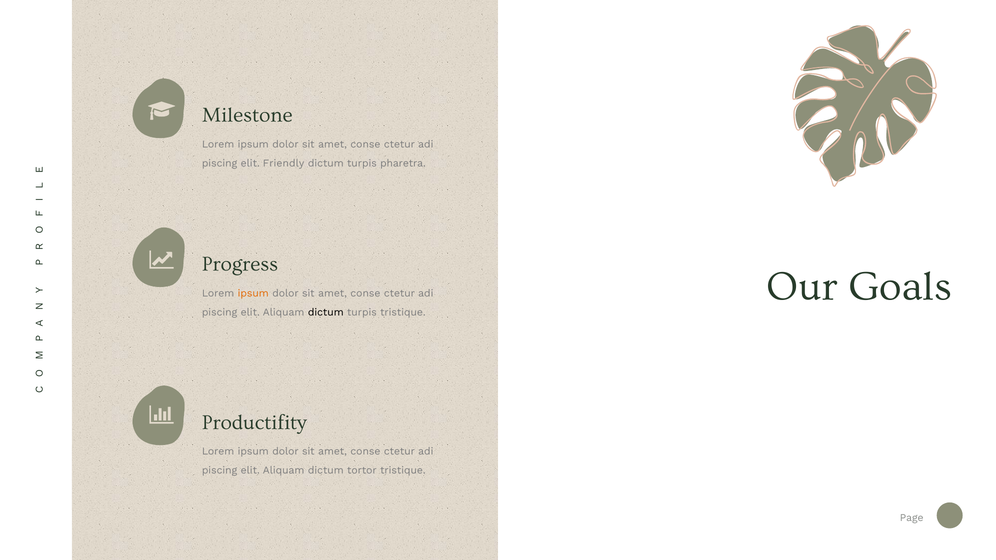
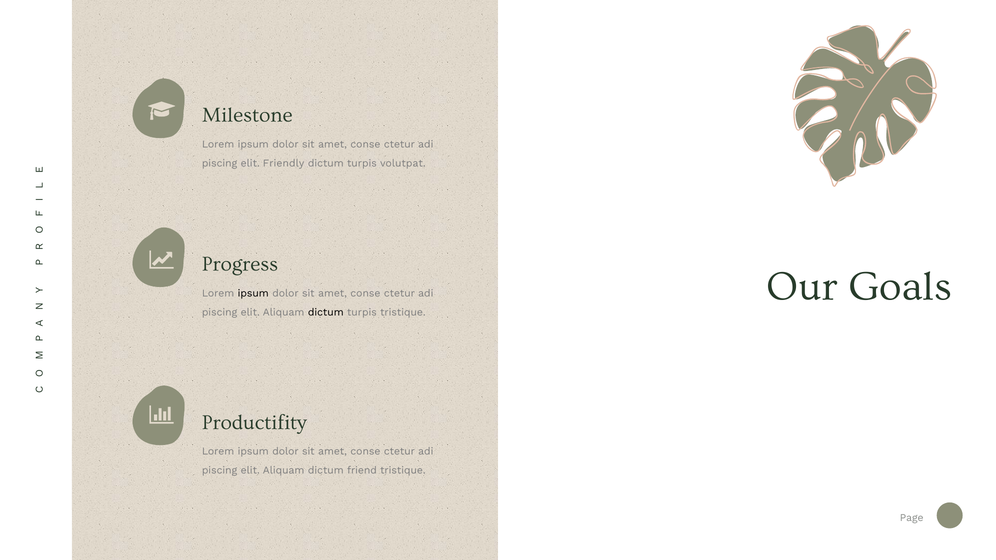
pharetra: pharetra -> volutpat (403, 163)
ipsum colour: orange -> black (253, 294)
tortor: tortor -> friend (362, 470)
